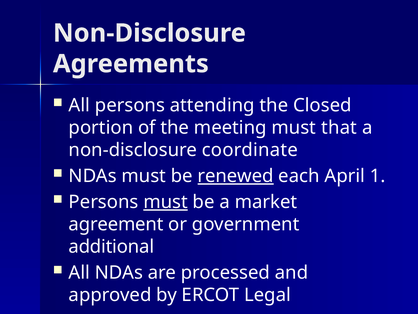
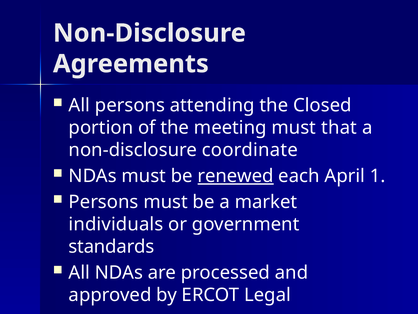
must underline: present -> none (166, 202)
agreement: agreement -> individuals (116, 224)
additional: additional -> standards (111, 246)
